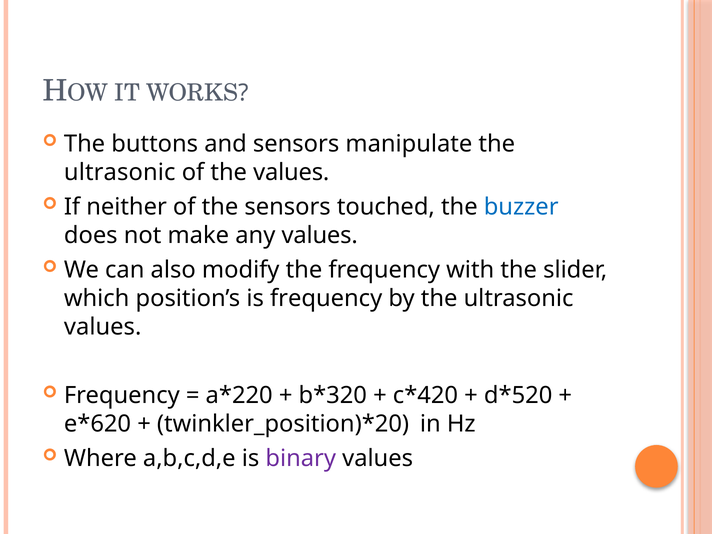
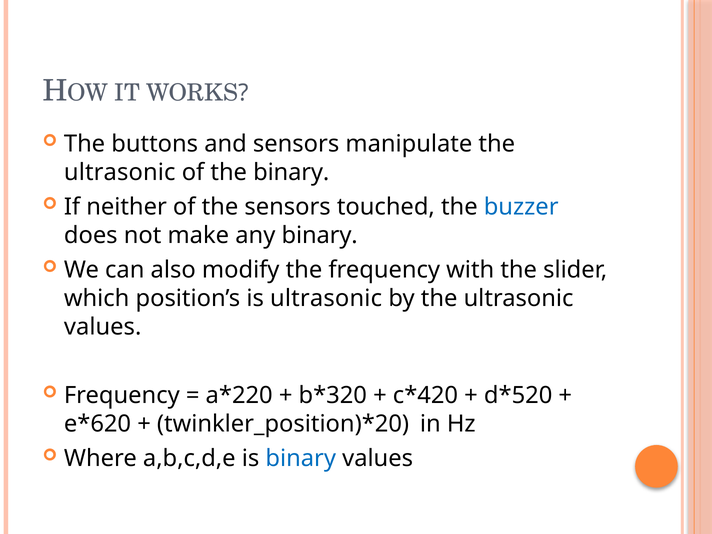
the values: values -> binary (291, 172)
any values: values -> binary (320, 235)
is frequency: frequency -> ultrasonic (326, 298)
binary colour: purple -> blue (301, 459)
